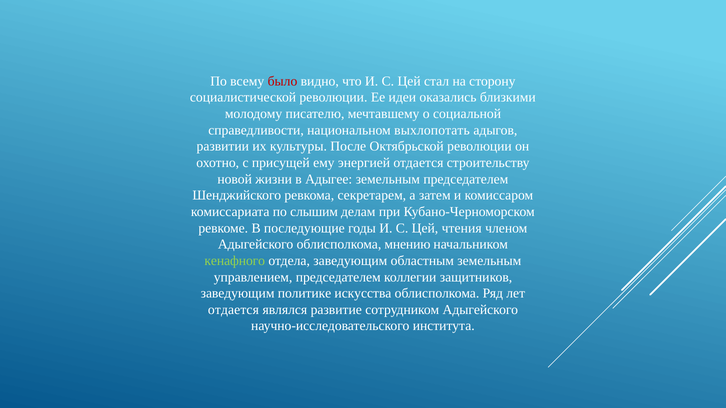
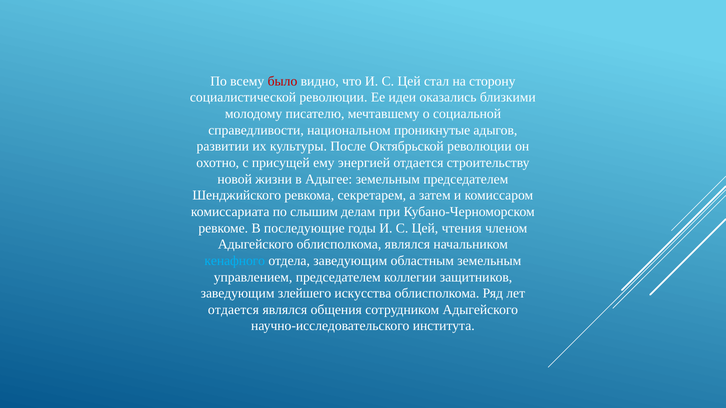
выхлопотать: выхлопотать -> проникнутые (432, 130)
облисполкома мнению: мнению -> являлся (407, 245)
кенафного colour: light green -> light blue (235, 261)
политике: политике -> злейшего (305, 294)
развитие: развитие -> общения (336, 310)
